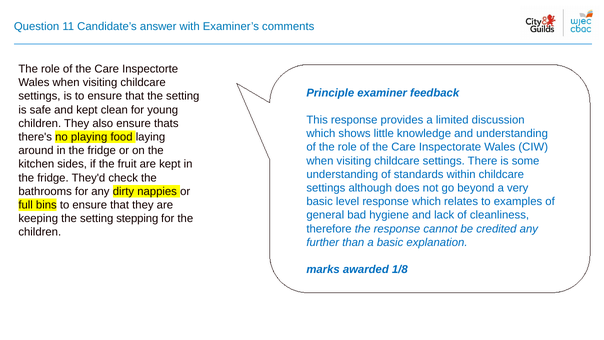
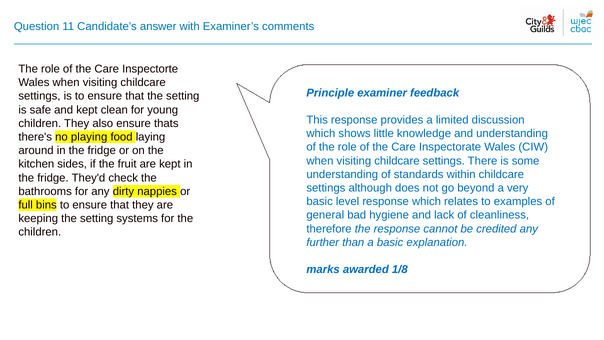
stepping: stepping -> systems (137, 218)
